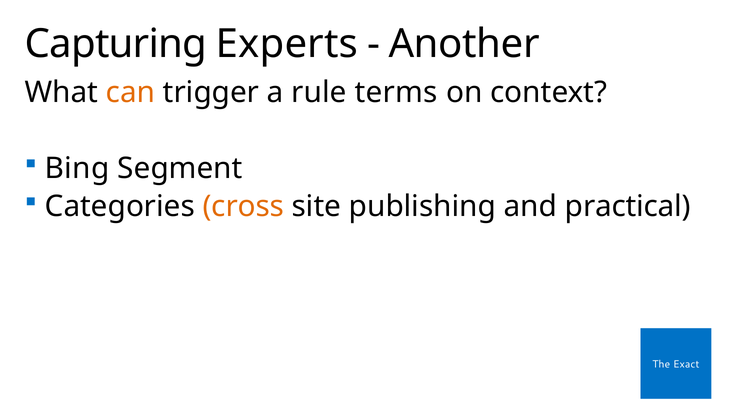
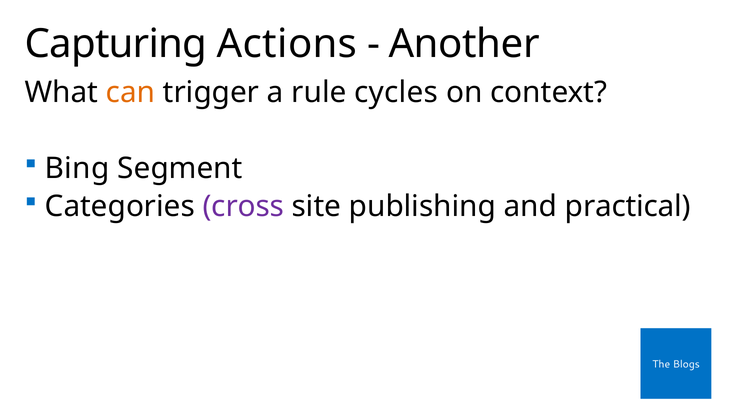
Experts: Experts -> Actions (287, 44)
terms: terms -> cycles (396, 92)
cross colour: orange -> purple (243, 207)
Exact: Exact -> Blogs (686, 364)
